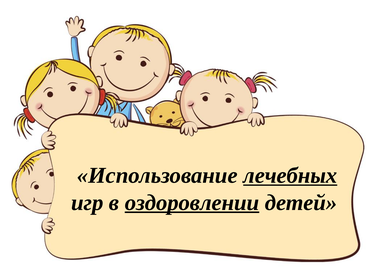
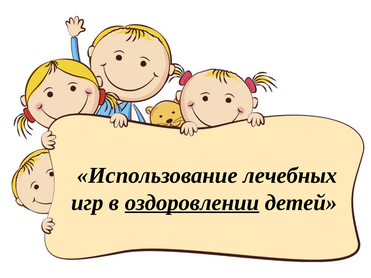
лечебных underline: present -> none (290, 176)
